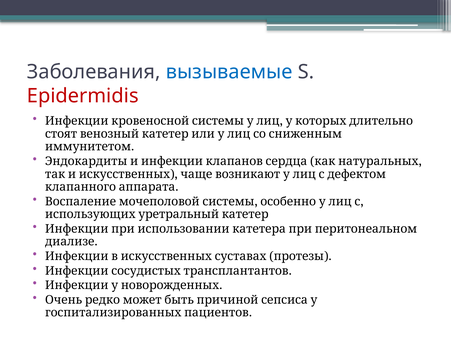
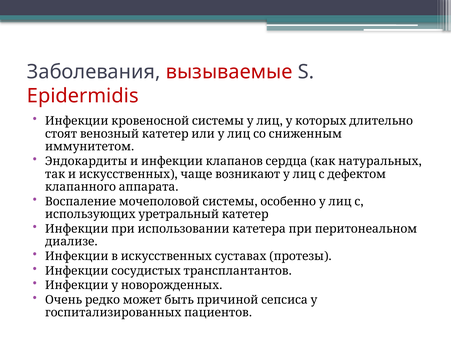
вызываемые colour: blue -> red (229, 72)
